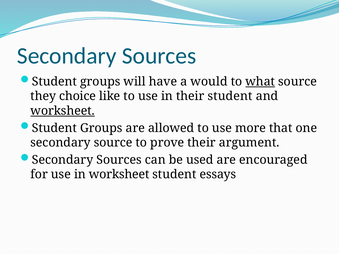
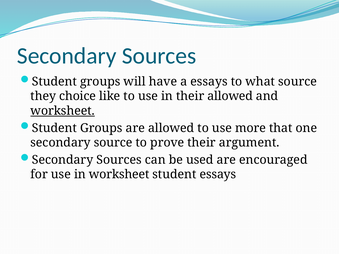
a would: would -> essays (209, 82)
what underline: present -> none (260, 82)
their student: student -> allowed (230, 96)
